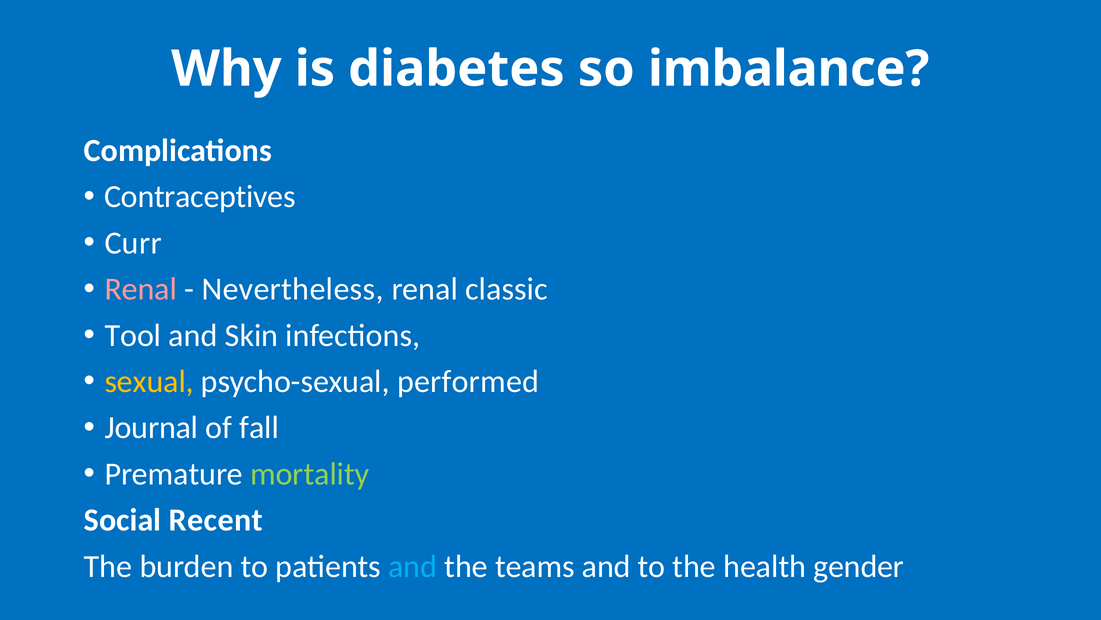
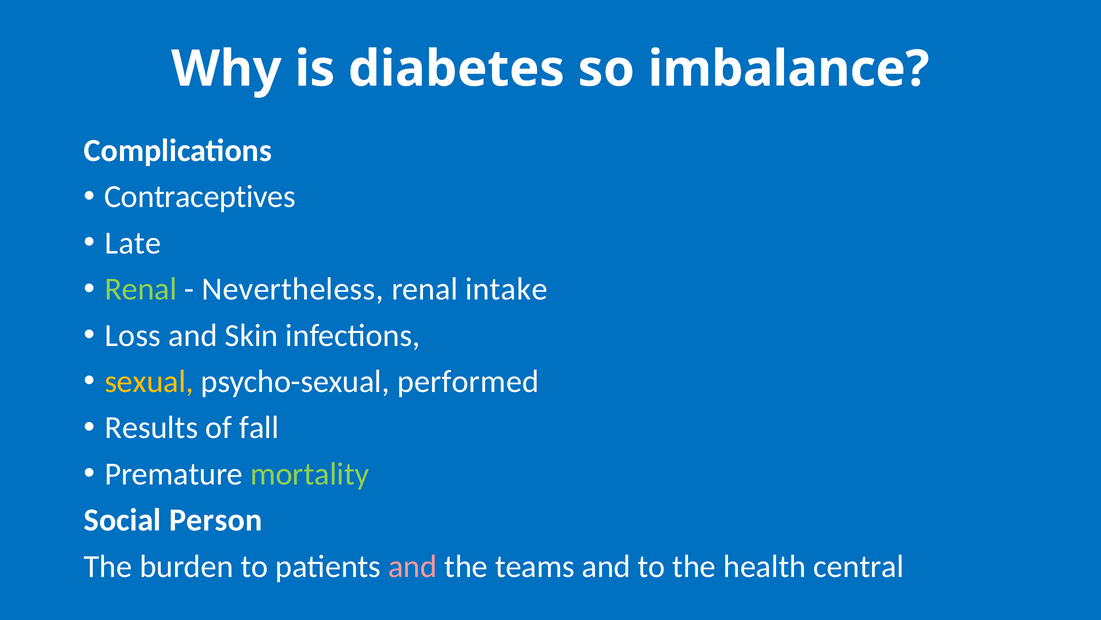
Curr: Curr -> Late (133, 243)
Renal colour: pink -> light green (141, 289)
classic: classic -> intake (506, 289)
Tool: Tool -> Loss (133, 335)
Journal: Journal -> Results (151, 427)
Recent: Recent -> Person (216, 520)
and colour: light blue -> pink (413, 566)
gender: gender -> central (859, 566)
